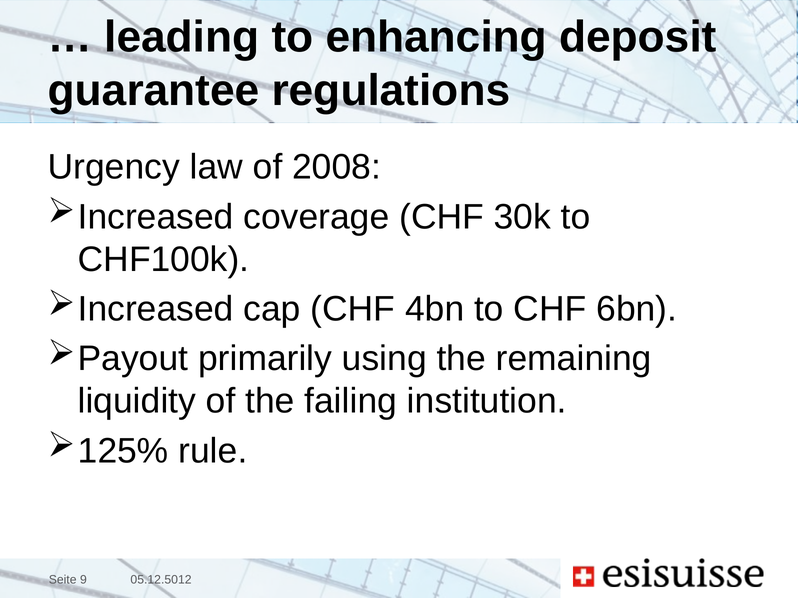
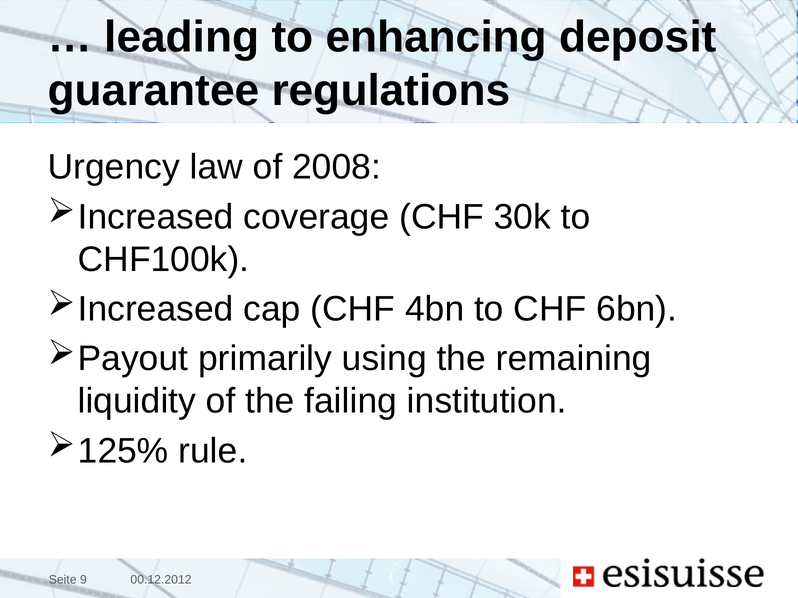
05.12.5012: 05.12.5012 -> 00.12.2012 (161, 580)
